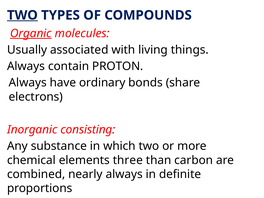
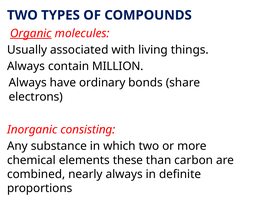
TWO underline: present -> none (22, 15)
PROTON: PROTON -> MILLION (118, 66)
three: three -> these (128, 160)
